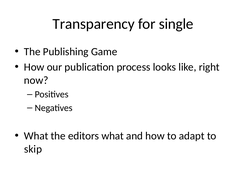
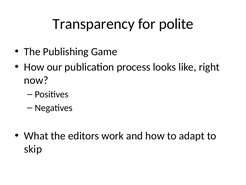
single: single -> polite (176, 24)
editors what: what -> work (113, 136)
